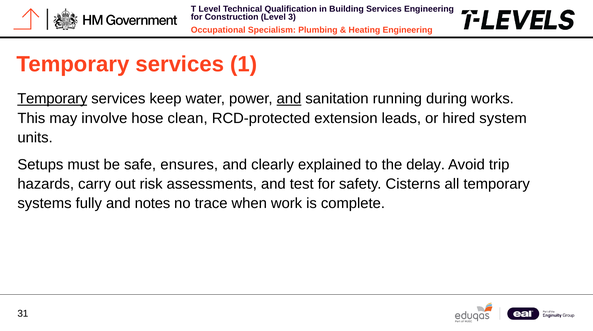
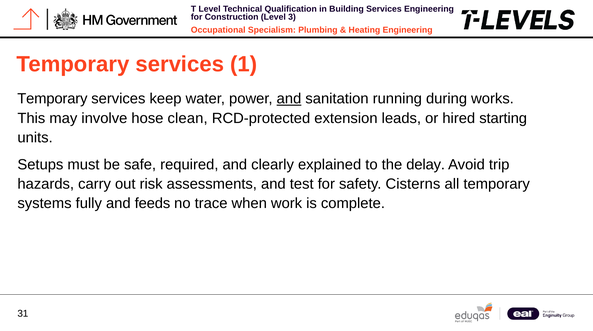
Temporary underline: present -> none (52, 99)
system: system -> starting (503, 118)
ensures: ensures -> required (189, 165)
notes: notes -> feeds (152, 204)
